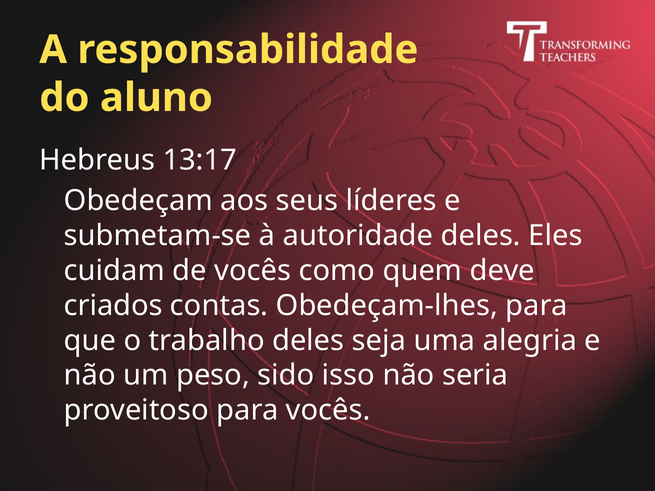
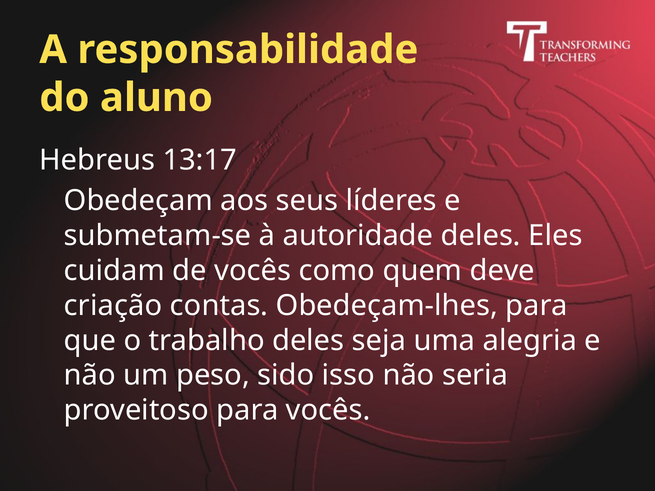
criados: criados -> criação (113, 306)
